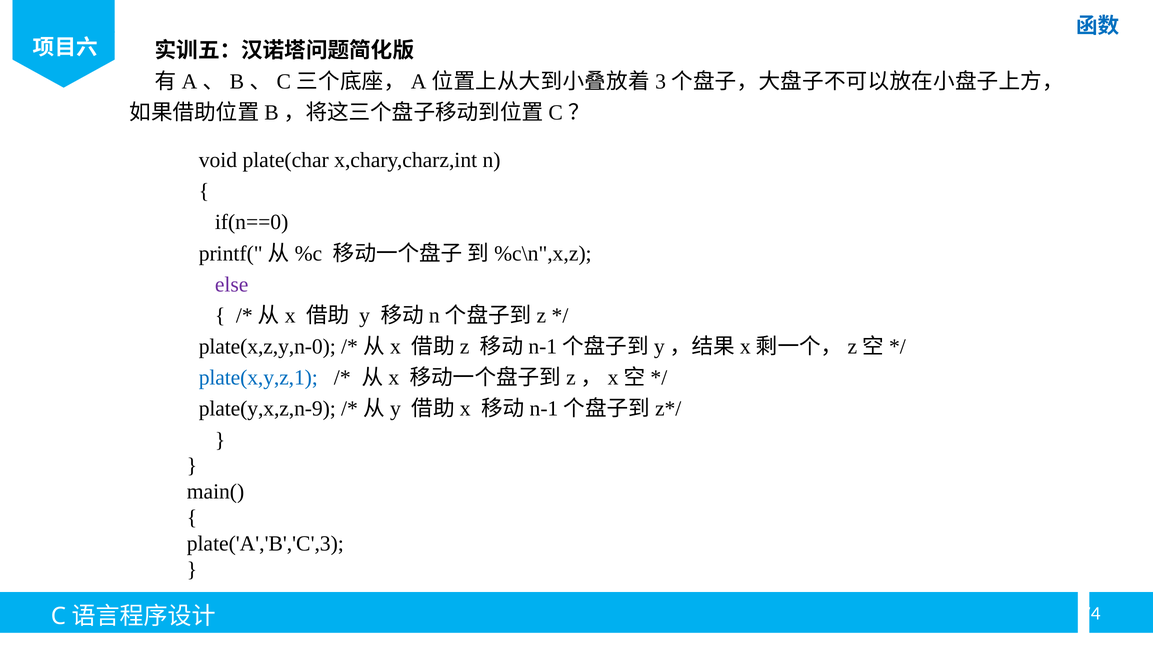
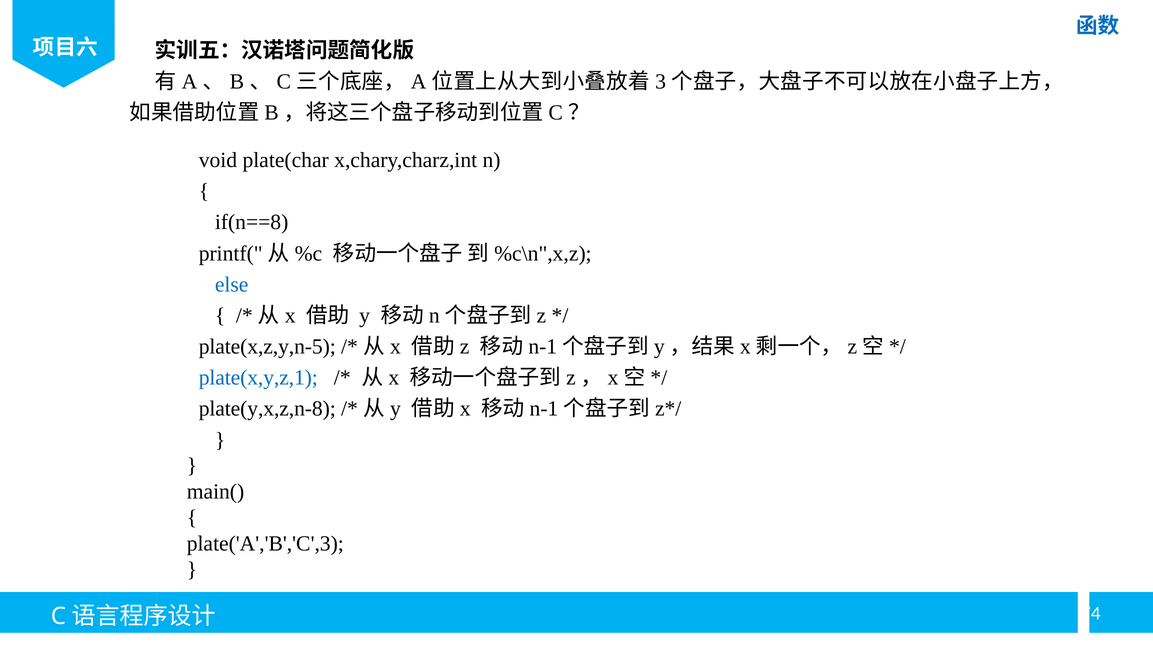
if(n==0: if(n==0 -> if(n==8 (252, 222)
else colour: purple -> blue (232, 285)
plate(x,z,y,n-0: plate(x,z,y,n-0 -> plate(x,z,y,n-5 (267, 347)
plate(y,x,z,n-9: plate(y,x,z,n-9 -> plate(y,x,z,n-8 (267, 409)
